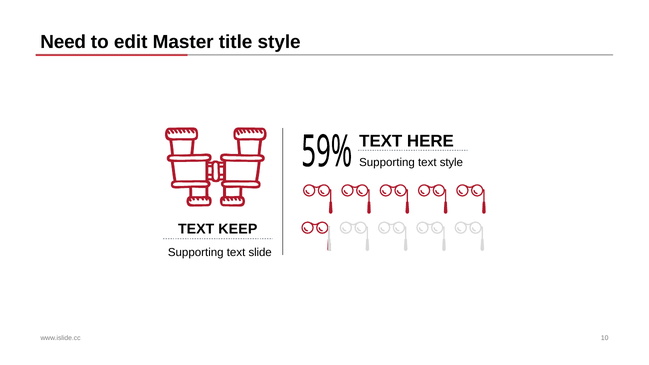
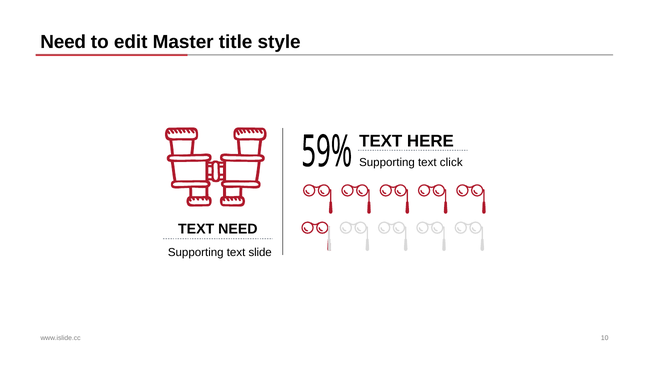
text style: style -> click (451, 162)
TEXT KEEP: KEEP -> NEED (238, 229)
